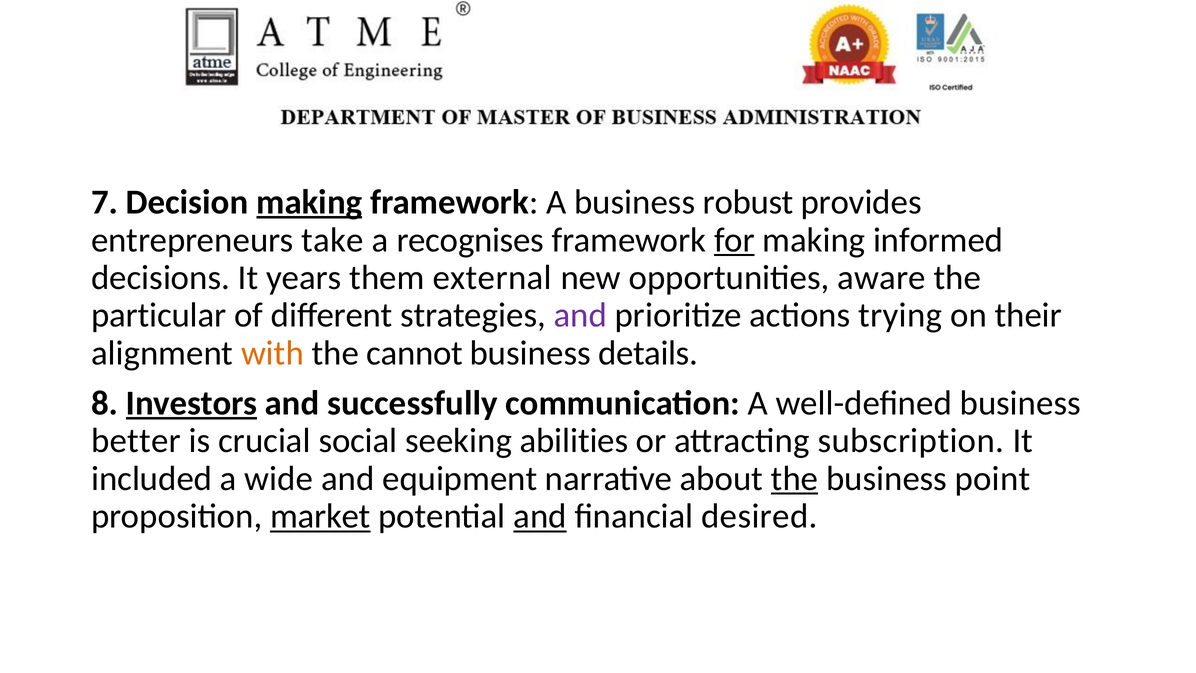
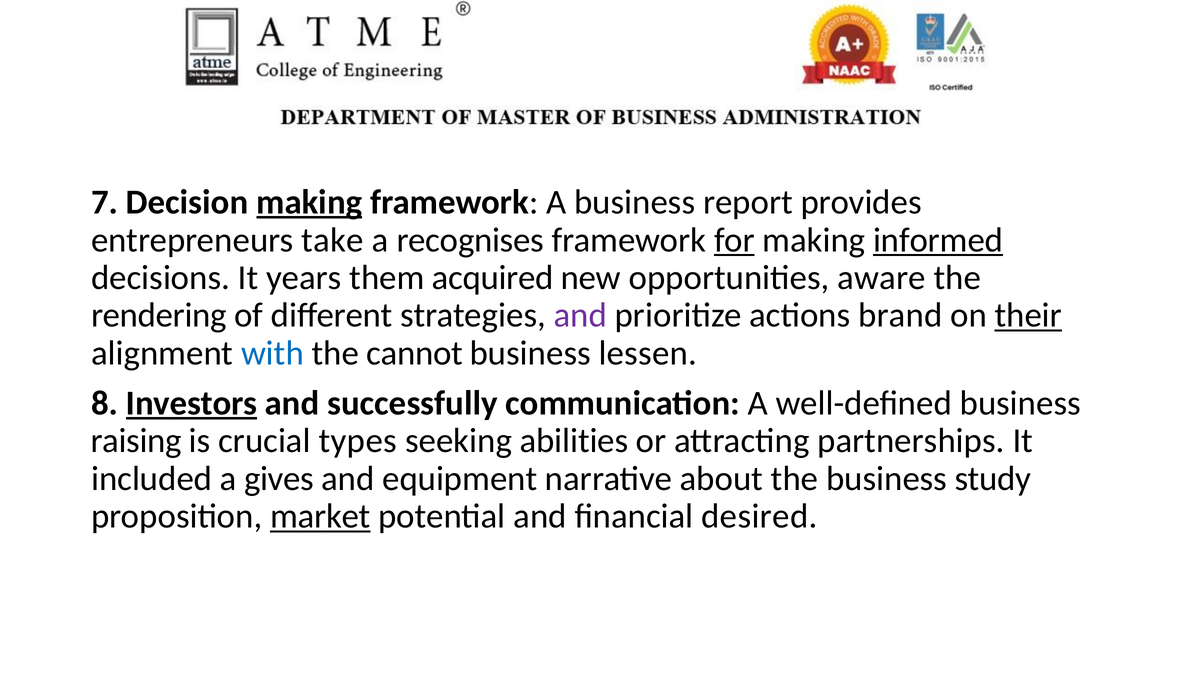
robust: robust -> report (748, 202)
informed underline: none -> present (938, 240)
external: external -> acquired (493, 278)
particular: particular -> rendering (159, 315)
trying: trying -> brand (900, 315)
their underline: none -> present (1028, 315)
with colour: orange -> blue (272, 353)
details: details -> lessen (648, 353)
better: better -> raising (136, 441)
social: social -> types (358, 441)
subscription: subscription -> partnerships (911, 441)
wide: wide -> gives (279, 478)
the underline: present -> none (795, 478)
point: point -> study (993, 478)
and underline: present -> none (540, 516)
